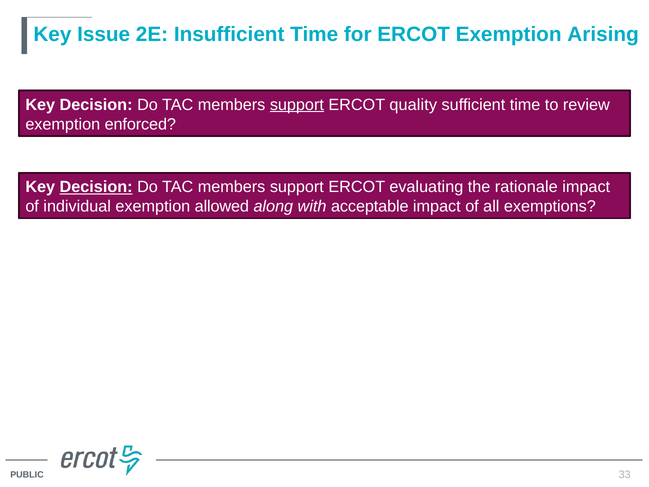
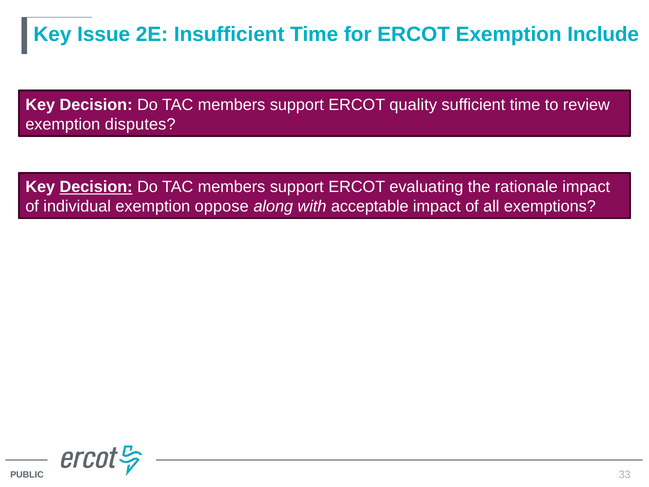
Arising: Arising -> Include (603, 34)
support underline: present -> none (297, 105)
enforced: enforced -> disputes (140, 124)
allowed: allowed -> oppose (222, 206)
